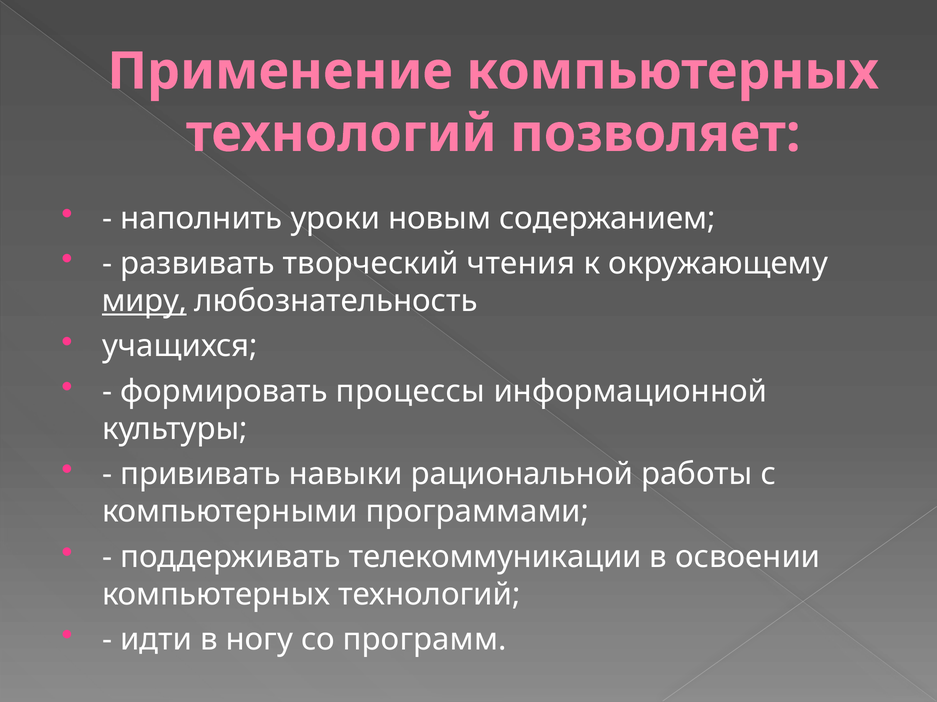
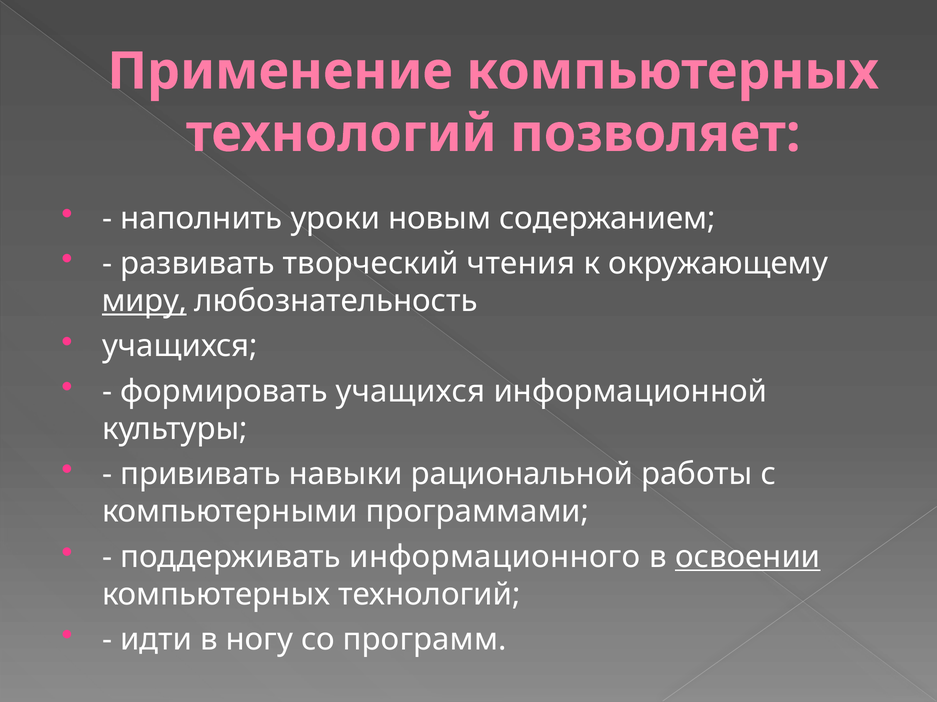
формировать процессы: процессы -> учащихся (411, 392)
телекоммуникации: телекоммуникации -> информационного (495, 557)
освоении underline: none -> present (748, 557)
